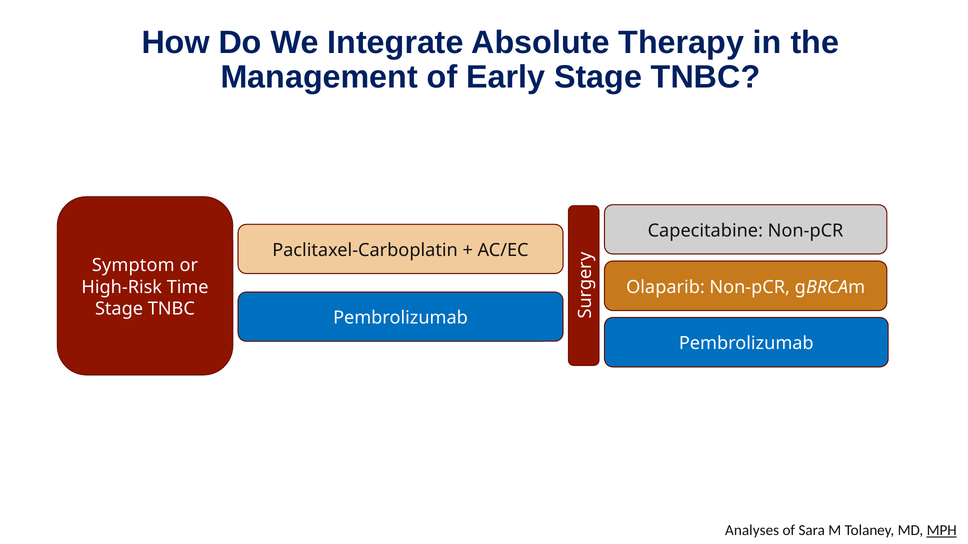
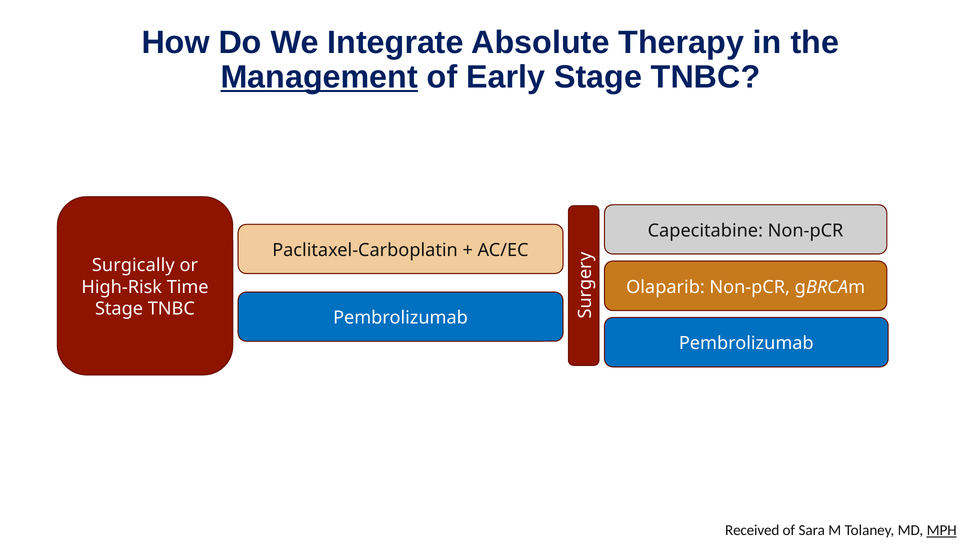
Management underline: none -> present (319, 77)
Symptom: Symptom -> Surgically (133, 266)
Analyses: Analyses -> Received (752, 531)
